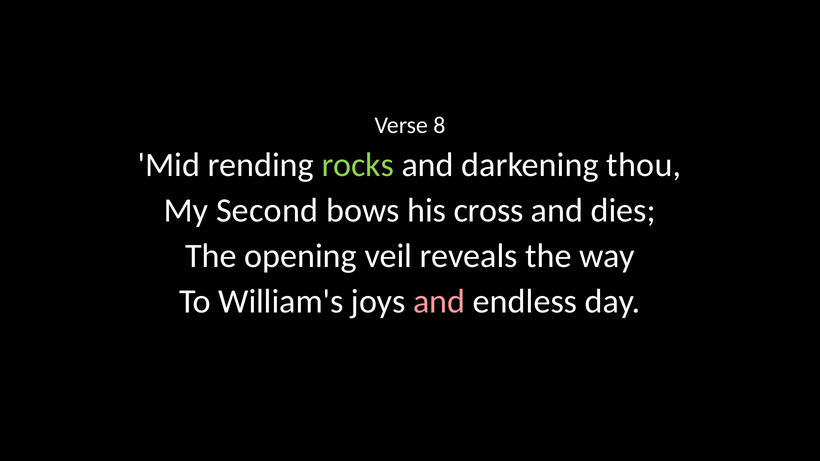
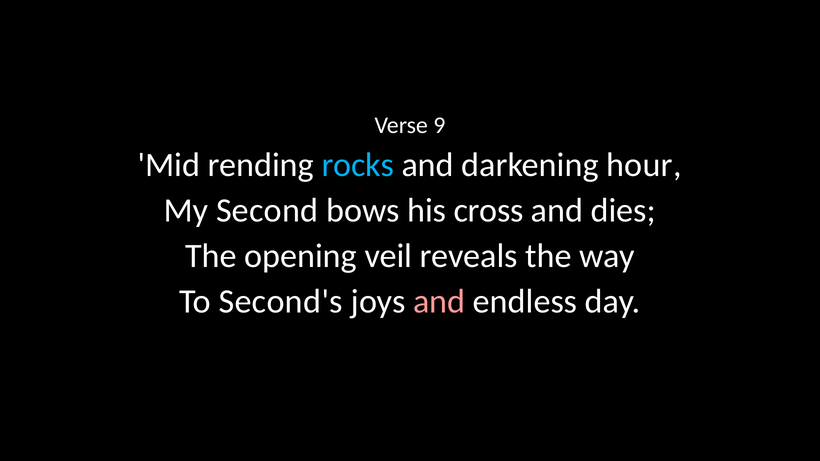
8: 8 -> 9 (439, 125)
rocks colour: light green -> light blue (358, 165)
thou: thou -> hour (644, 165)
William's: William's -> Second's (281, 302)
